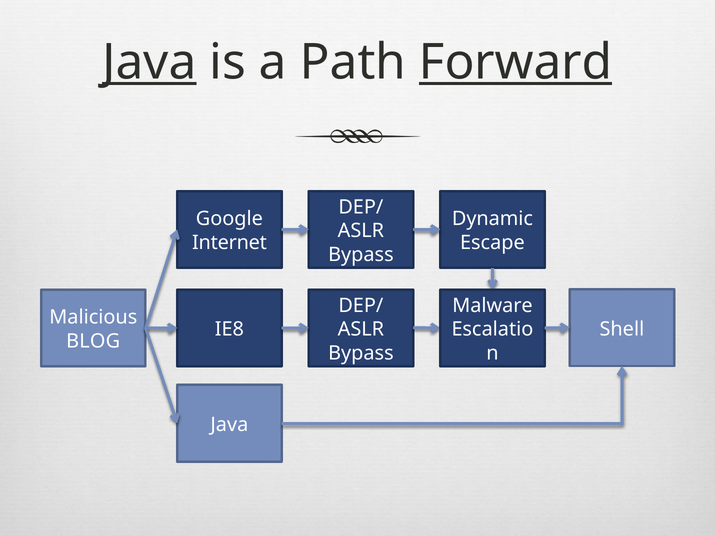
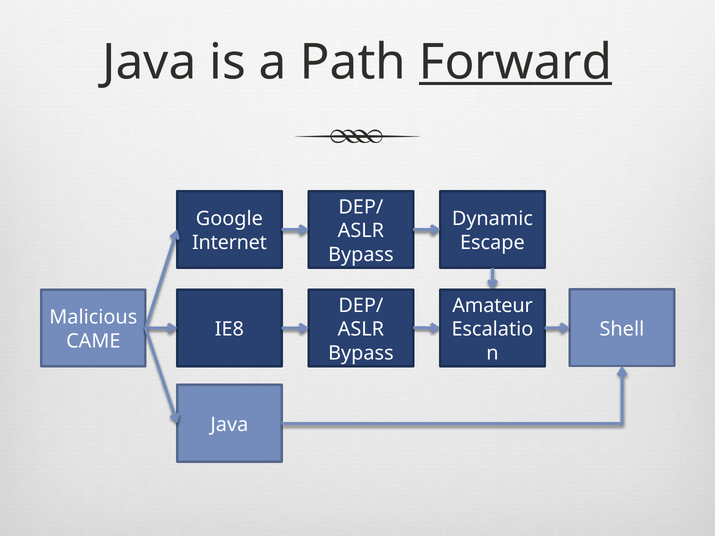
Java underline: present -> none (149, 62)
Malware: Malware -> Amateur (493, 306)
BLOG: BLOG -> CAME (93, 341)
